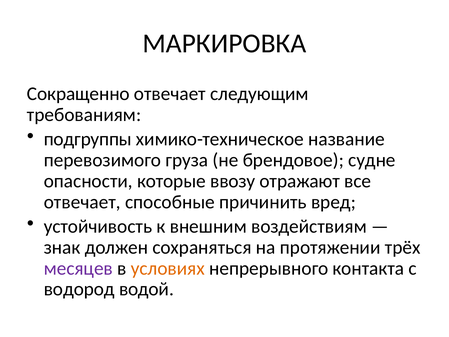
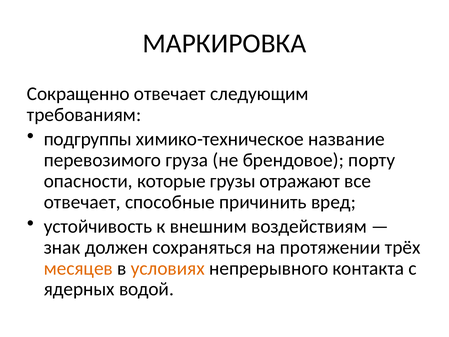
судне: судне -> порту (372, 160)
ввозу: ввозу -> грузы (233, 181)
месяцев colour: purple -> orange (78, 268)
водород: водород -> ядерных (79, 289)
